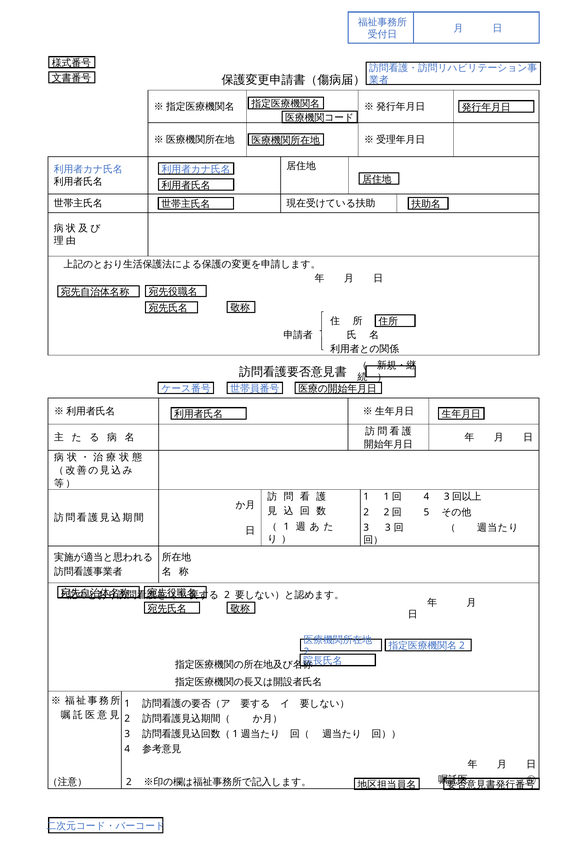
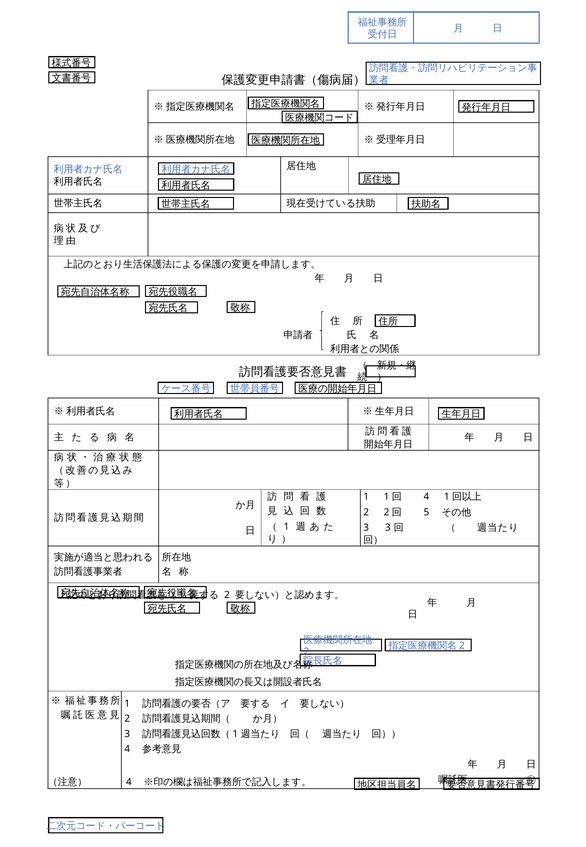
4 3: 3 -> 1 (447, 496)
2: 2 -> 4 (129, 781)
